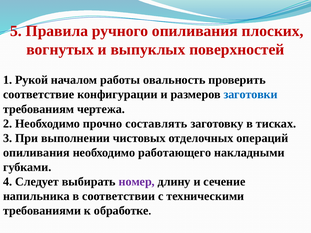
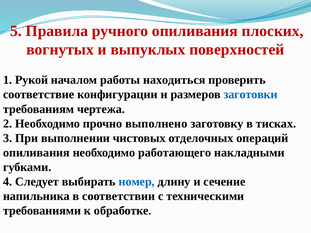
овальность: овальность -> находиться (174, 80)
составлять: составлять -> выполнено (156, 124)
номер colour: purple -> blue (137, 182)
